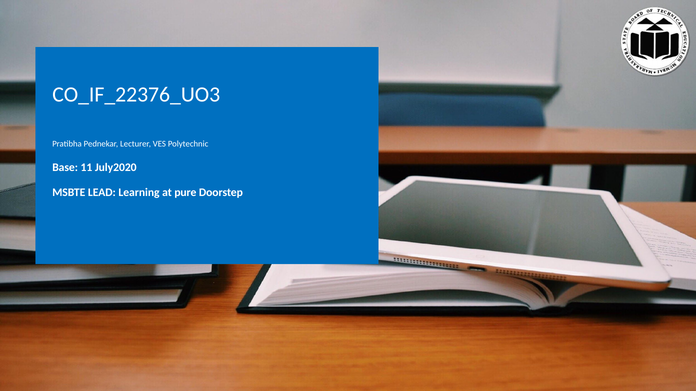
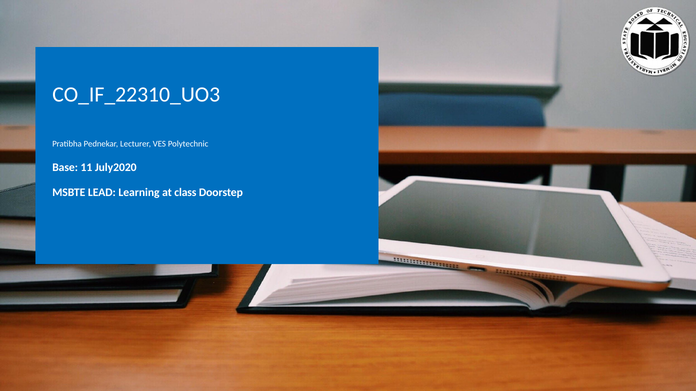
CO_IF_22376_UO3: CO_IF_22376_UO3 -> CO_IF_22310_UO3 (136, 95)
pure: pure -> class (185, 192)
